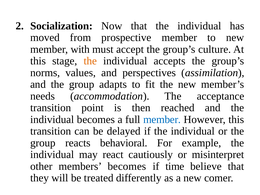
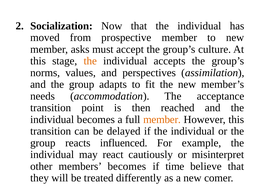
with: with -> asks (80, 49)
member colour: blue -> orange (162, 119)
behavioral: behavioral -> influenced (124, 143)
